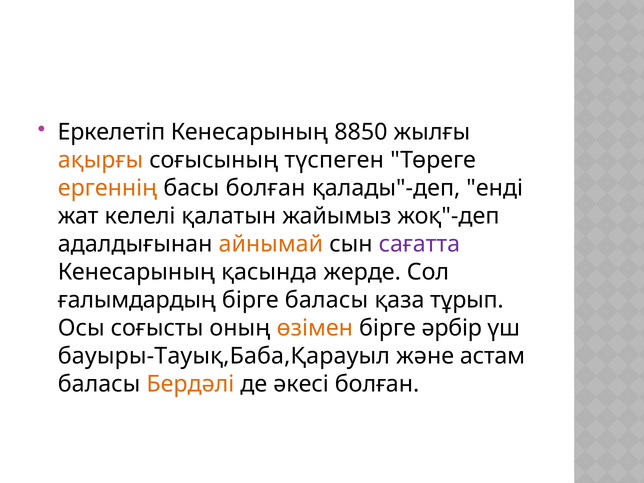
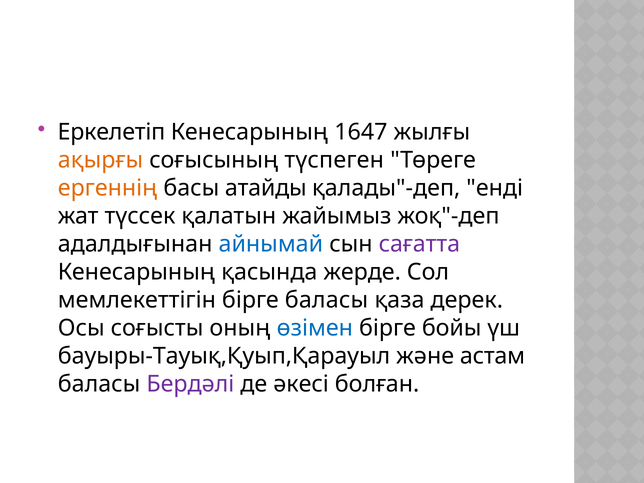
8850: 8850 -> 1647 (361, 132)
басы болған: болған -> атайды (266, 188)
келелі: келелі -> түссек (140, 216)
айнымай colour: orange -> blue (271, 244)
ғалымдардың: ғалымдардың -> мемлекеттігін (137, 300)
тұрып: тұрып -> дерек (467, 300)
өзімен colour: orange -> blue (315, 328)
әрбір: әрбір -> бойы (452, 328)
бауыры-Тауық,Баба,Қарауыл: бауыры-Тауық,Баба,Қарауыл -> бауыры-Тауық,Қуып,Қарауыл (224, 356)
Бердәлі colour: orange -> purple (190, 384)
